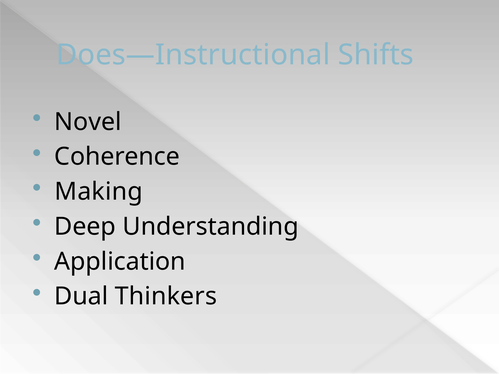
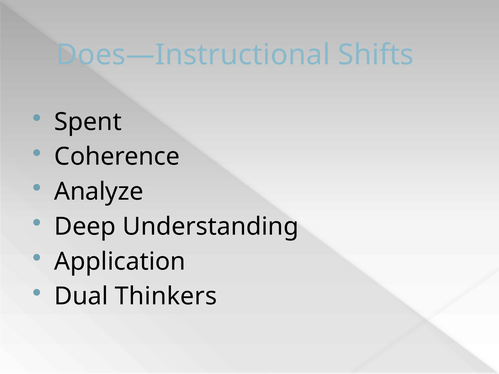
Novel: Novel -> Spent (88, 122)
Making: Making -> Analyze (99, 192)
